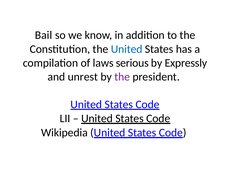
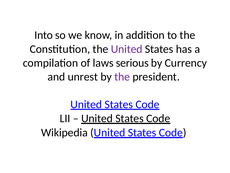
Bail: Bail -> Into (44, 35)
United colour: blue -> purple (127, 49)
Expressly: Expressly -> Currency (186, 63)
